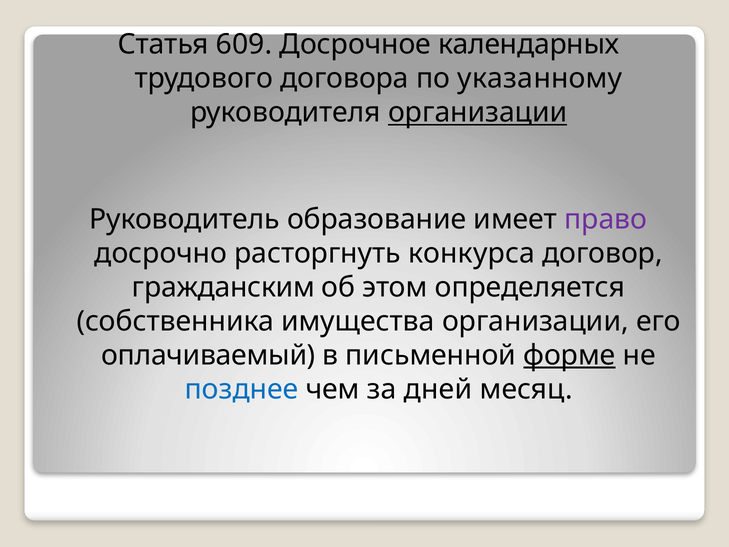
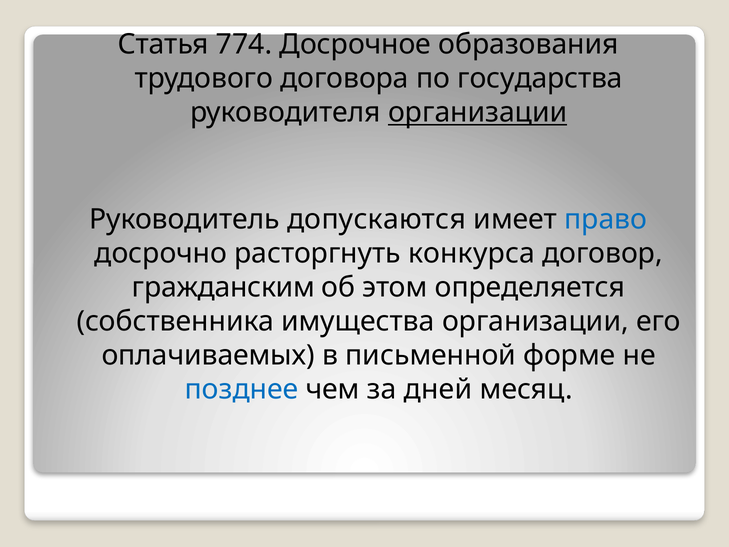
609: 609 -> 774 (244, 44)
календарных: календарных -> образования (529, 44)
указанному: указанному -> государства (540, 78)
образование: образование -> допускаются (376, 219)
право colour: purple -> blue (606, 219)
оплачиваемый: оплачиваемый -> оплачиваемых (208, 355)
форме underline: present -> none (569, 355)
